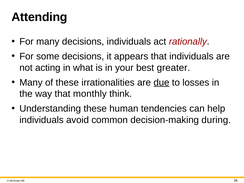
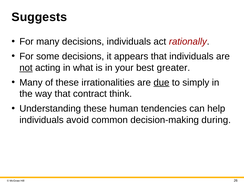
Attending: Attending -> Suggests (39, 17)
not underline: none -> present (26, 68)
losses: losses -> simply (196, 82)
monthly: monthly -> contract (90, 94)
